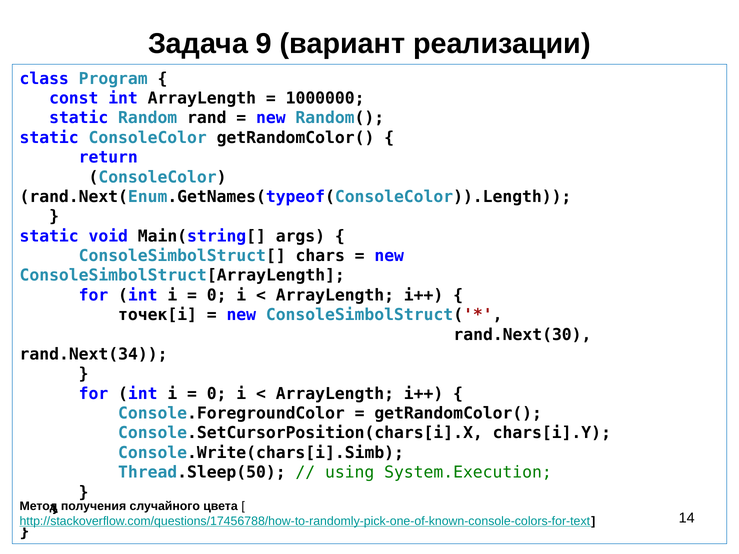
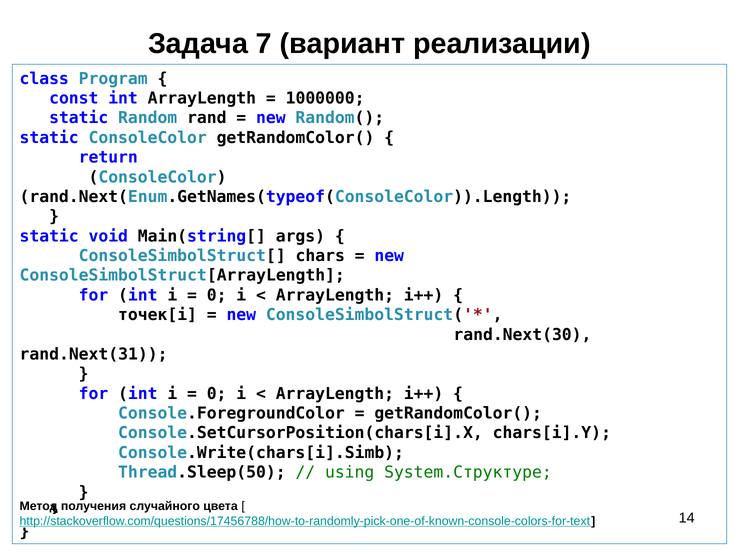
9: 9 -> 7 (264, 44)
rand.Next(34: rand.Next(34 -> rand.Next(31 (94, 354)
System.Execution: System.Execution -> System.Структуре (468, 473)
